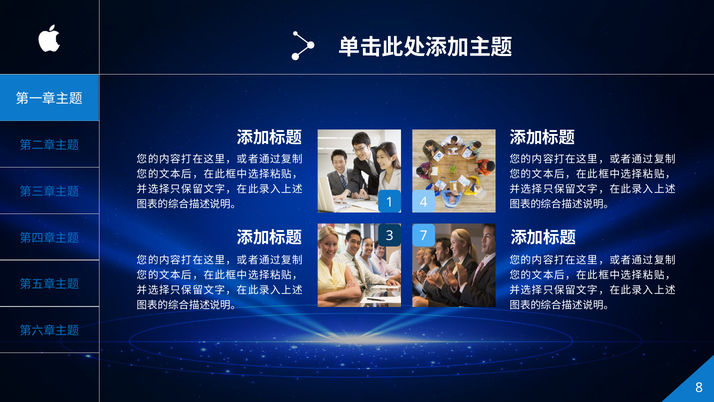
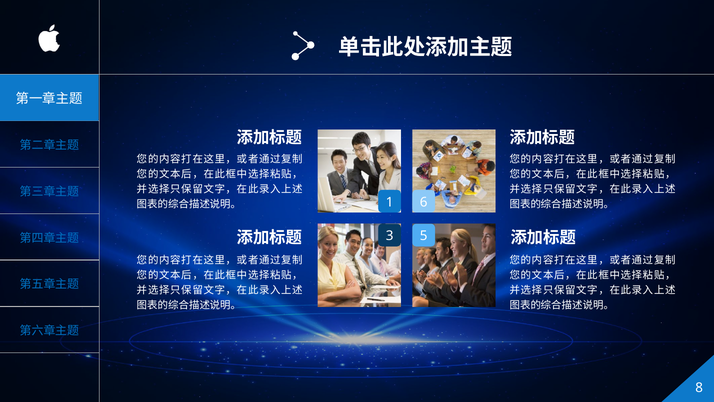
4: 4 -> 6 (424, 202)
7: 7 -> 5 (424, 236)
